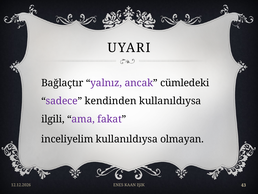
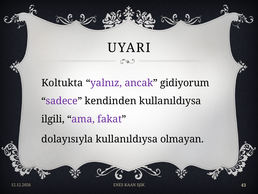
Bağlaçtır: Bağlaçtır -> Koltukta (62, 83)
cümledeki: cümledeki -> gidiyorum (185, 83)
inceliyelim: inceliyelim -> dolayısıyla (67, 139)
